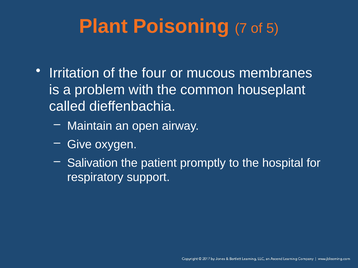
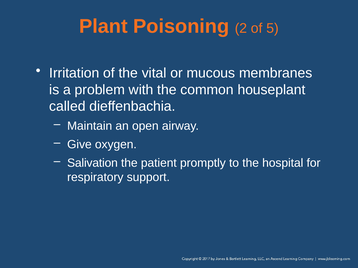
7: 7 -> 2 (241, 28)
four: four -> vital (154, 73)
